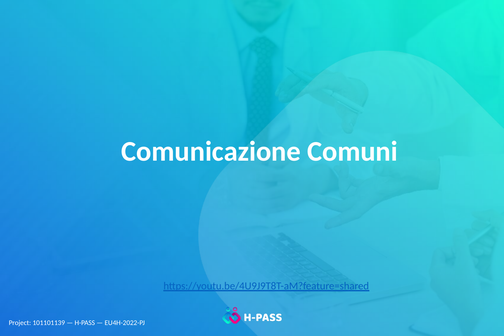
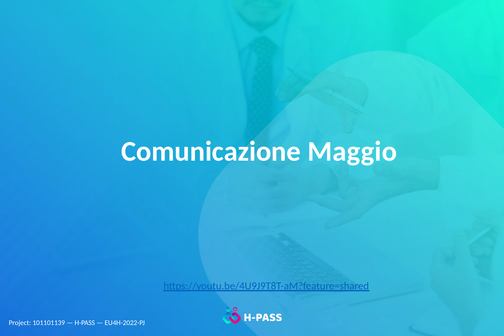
Comuni: Comuni -> Maggio (352, 152)
